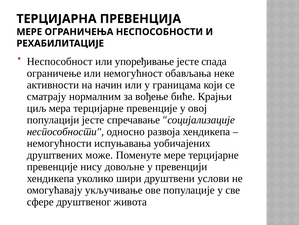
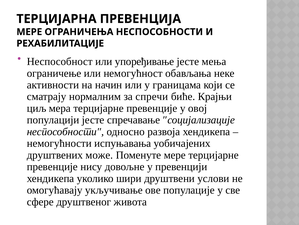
спада: спада -> мења (214, 61)
вођење: вођење -> спречи (152, 96)
